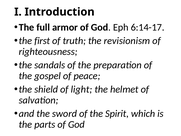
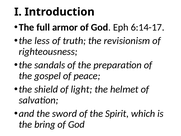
first: first -> less (42, 41)
parts: parts -> bring (45, 124)
